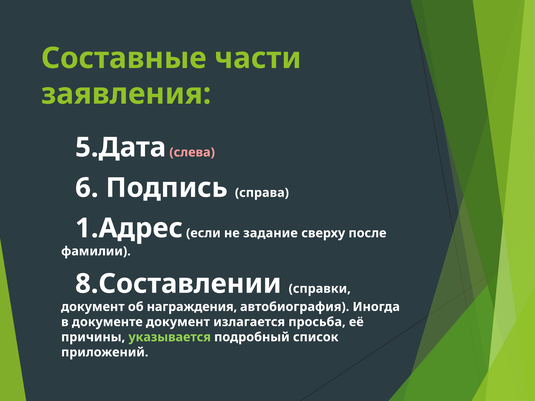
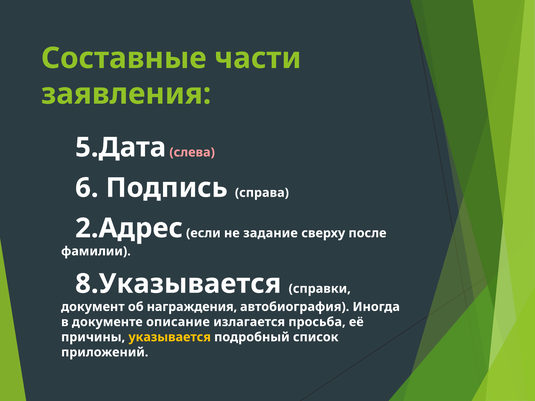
1.Адрес: 1.Адрес -> 2.Адрес (129, 228)
8.Составлении: 8.Составлении -> 8.Указывается (178, 284)
документе документ: документ -> описание (178, 322)
указывается colour: light green -> yellow (170, 337)
